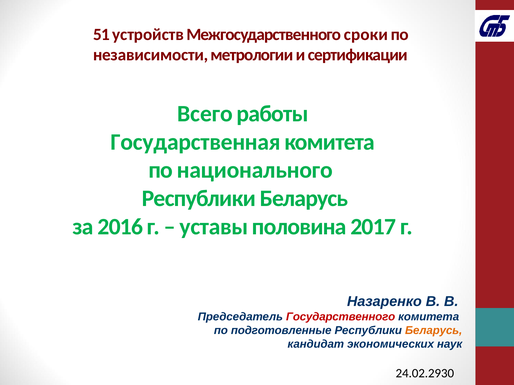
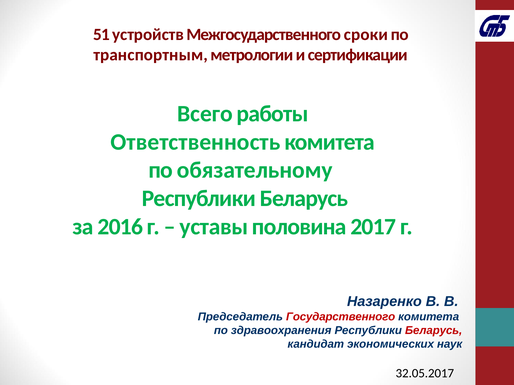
независимости: независимости -> транспортным (151, 55)
Государственная: Государственная -> Ответственность (196, 142)
национального: национального -> обязательному (255, 170)
подготовленные: подготовленные -> здравоохранения (281, 331)
Беларусь colour: orange -> red (434, 331)
24.02.2930: 24.02.2930 -> 32.05.2017 (425, 374)
